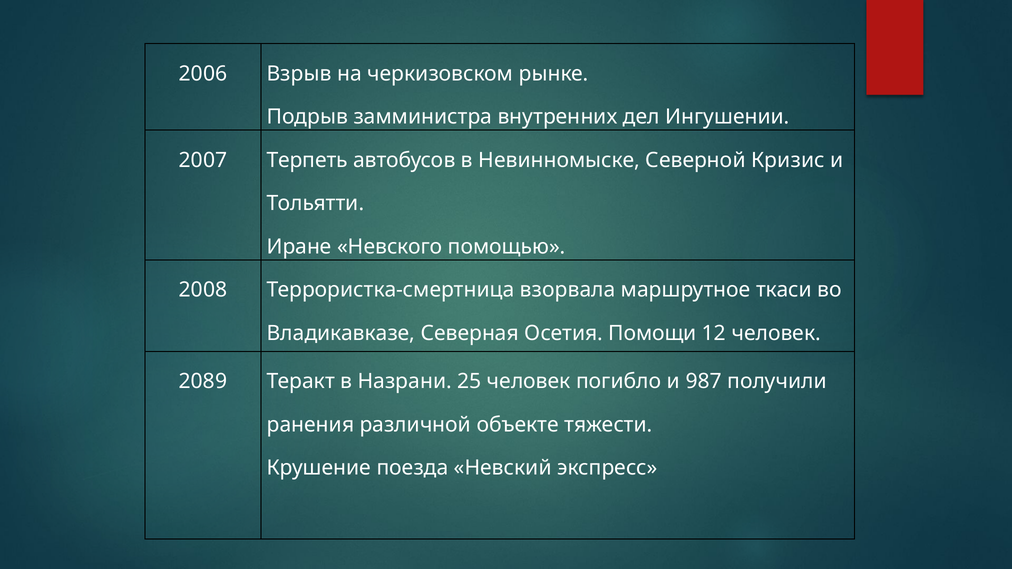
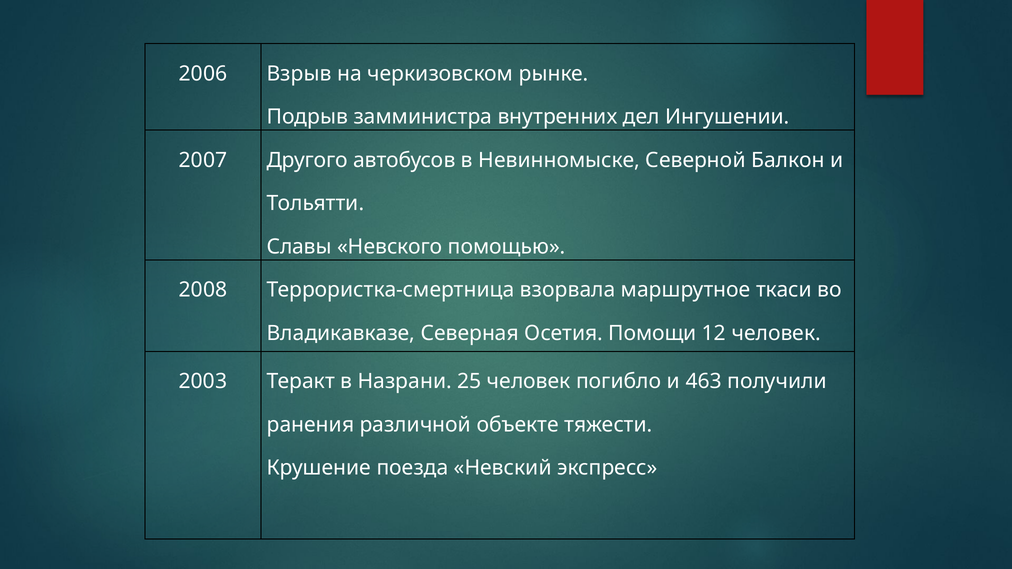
Терпеть: Терпеть -> Другого (307, 160)
Кризис: Кризис -> Балкон (788, 160)
Иране: Иране -> Славы (299, 247)
2089: 2089 -> 2003 (203, 382)
987: 987 -> 463 (704, 382)
